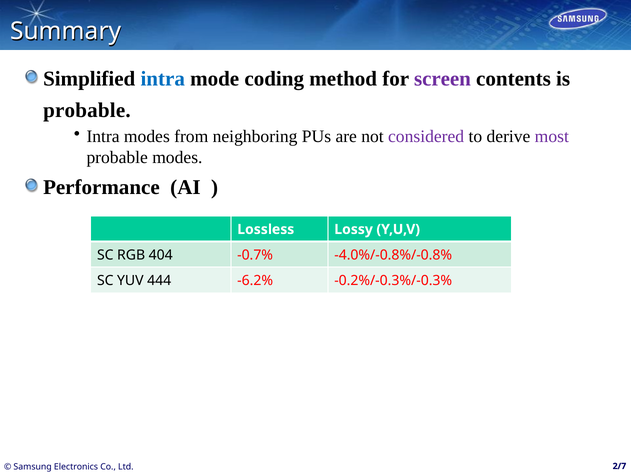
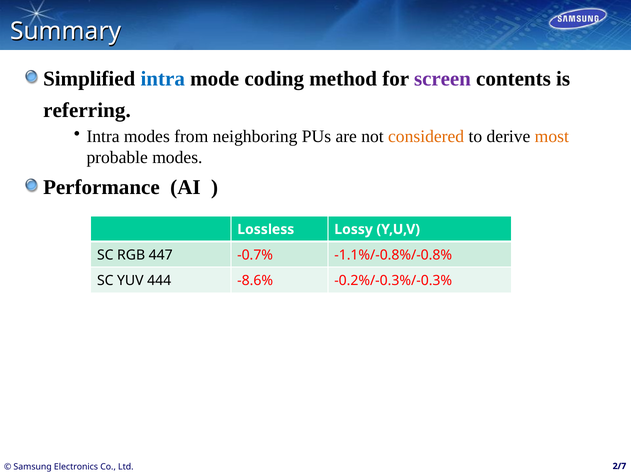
probable: probable -> referring (87, 110)
considered colour: purple -> orange (426, 137)
most colour: purple -> orange (552, 137)
404: 404 -> 447 (161, 255)
-4.0%/-0.8%/-0.8%: -4.0%/-0.8%/-0.8% -> -1.1%/-0.8%/-0.8% (393, 255)
-6.2%: -6.2% -> -8.6% (255, 281)
